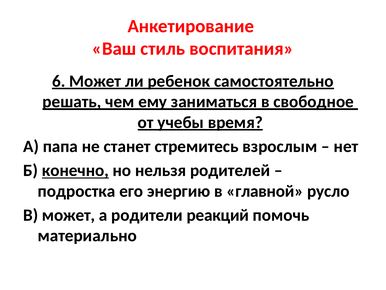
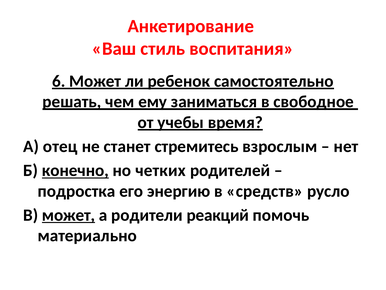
папа: папа -> отец (60, 146)
нельзя: нельзя -> четких (161, 170)
главной: главной -> средств (265, 191)
может underline: none -> present (69, 215)
